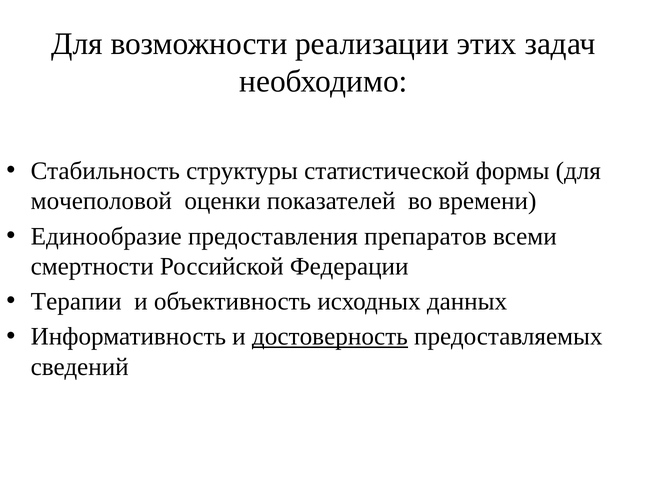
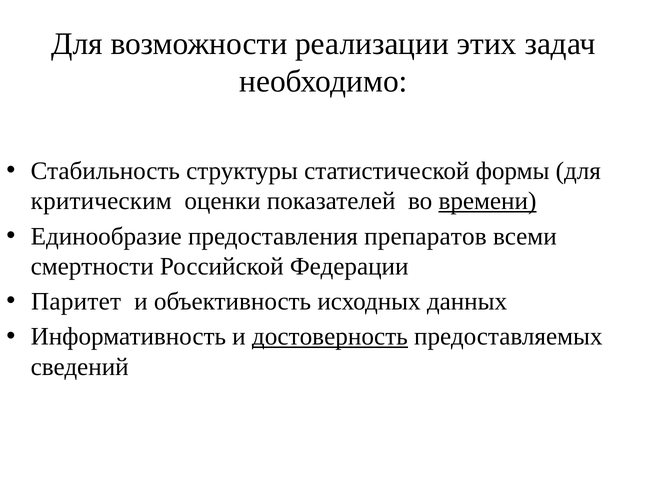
мочеполовой: мочеполовой -> критическим (101, 201)
времени underline: none -> present (487, 201)
Терапии: Терапии -> Паритет (76, 302)
